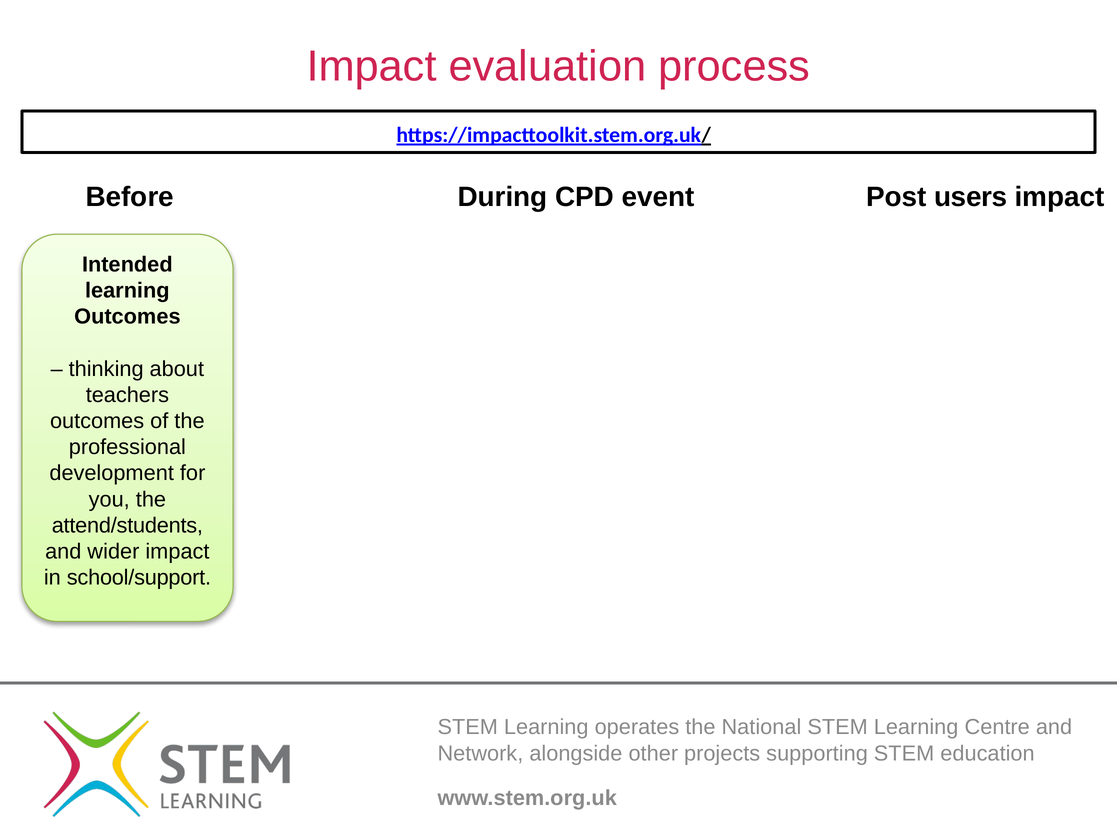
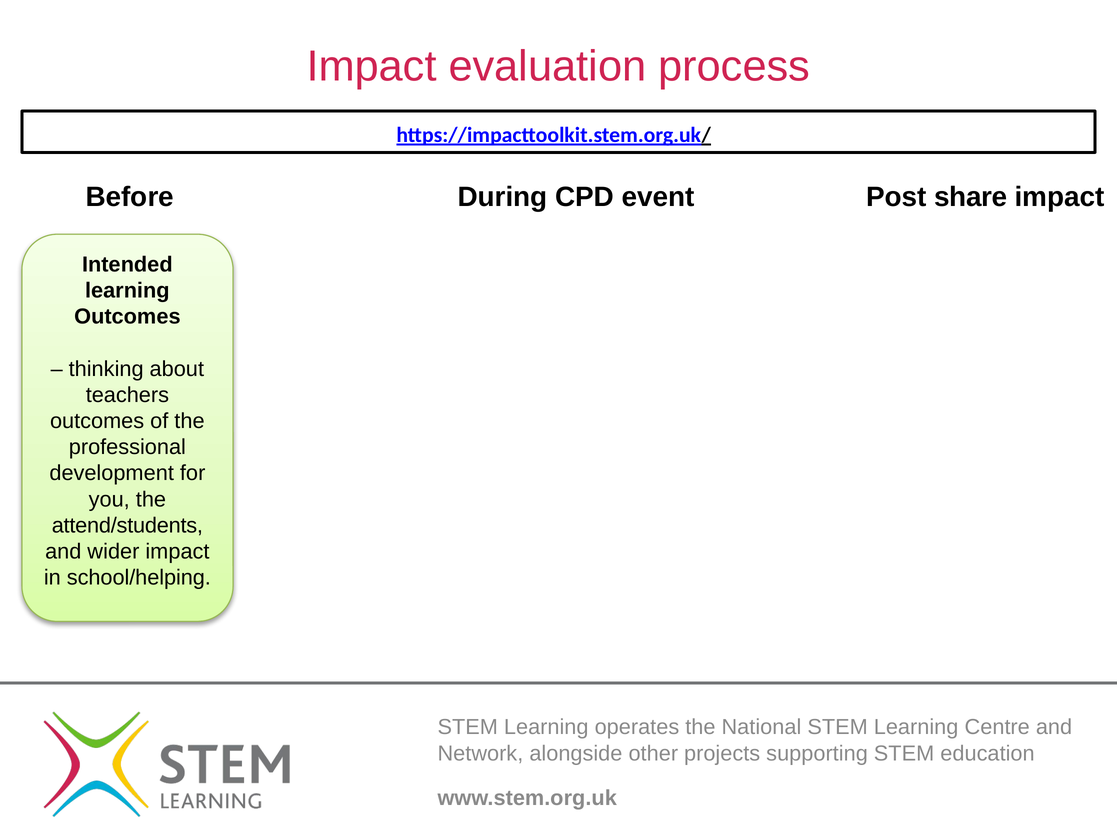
users: users -> share (971, 197)
school/support: school/support -> school/helping (139, 577)
